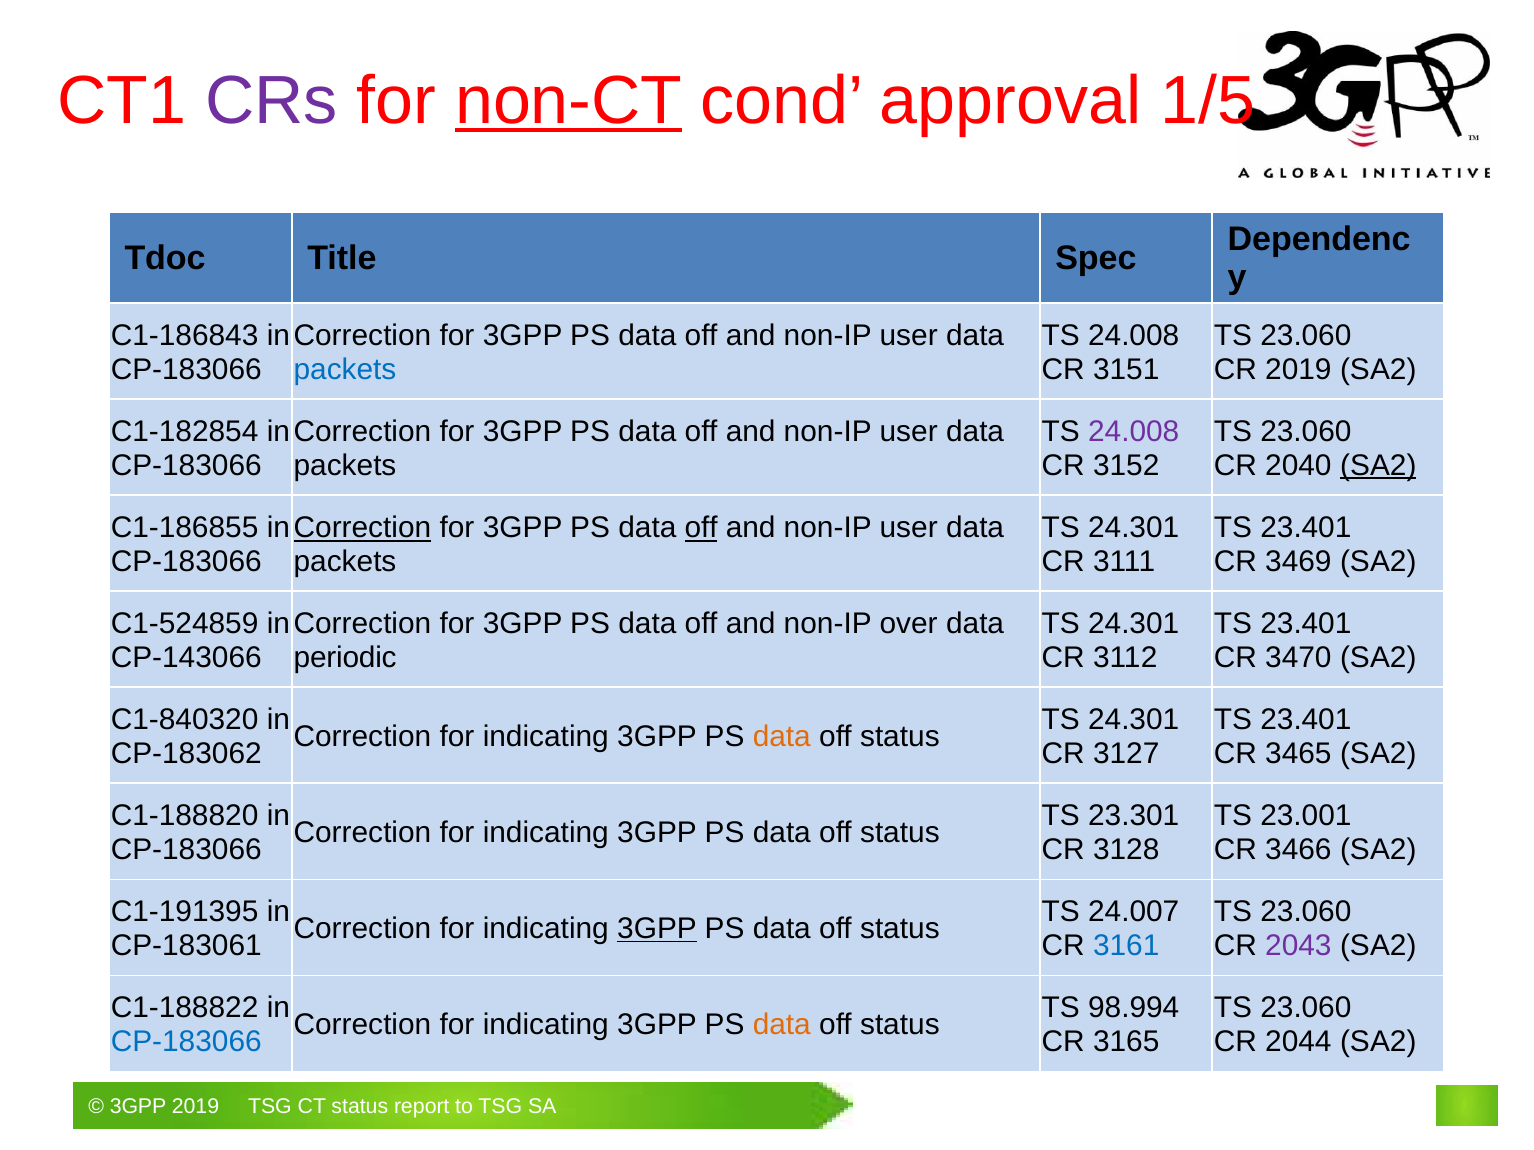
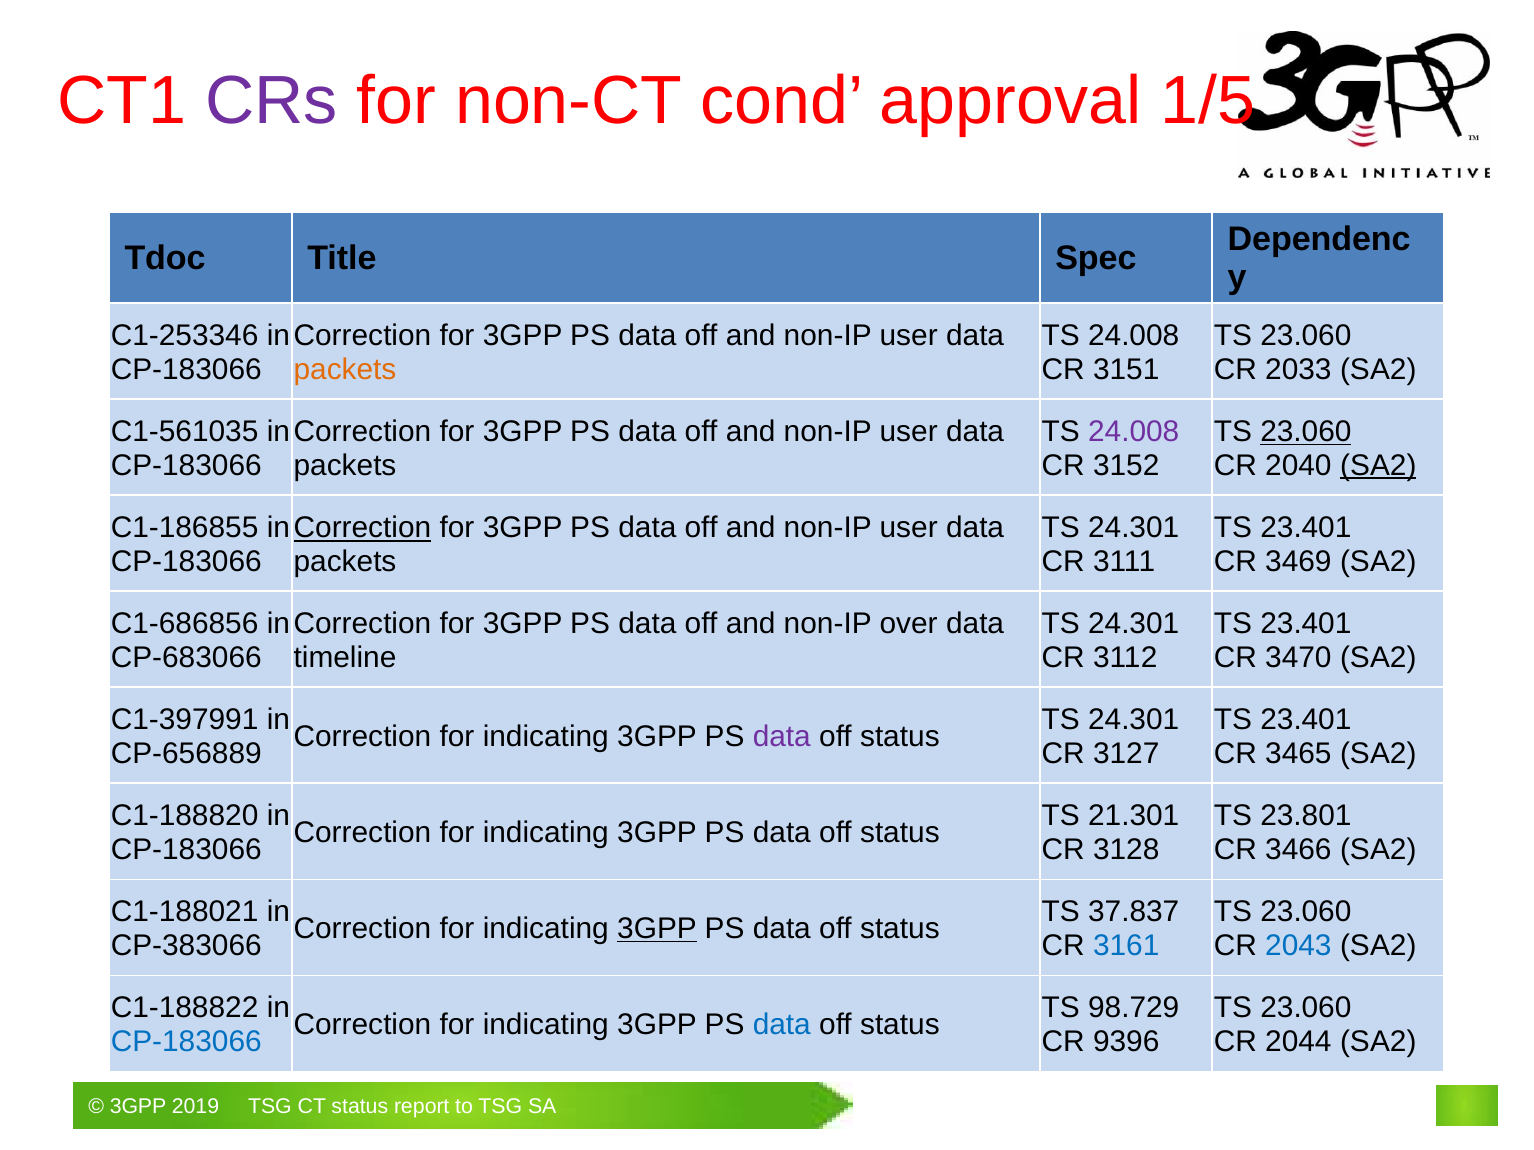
non-CT underline: present -> none (569, 101)
C1-186843: C1-186843 -> C1-253346 (185, 336)
packets colour: blue -> orange (345, 369)
CR 2019: 2019 -> 2033 (1298, 369)
C1-182854: C1-182854 -> C1-561035 (185, 432)
23.060 underline: none -> present (1306, 432)
off underline: present -> none (701, 528)
C1-524859: C1-524859 -> C1-686856 (185, 624)
CP-143066: CP-143066 -> CP-683066 (186, 658)
periodic: periodic -> timeline (345, 658)
C1-840320: C1-840320 -> C1-397991 (185, 720)
data colour: orange -> purple (782, 737)
CP-183062: CP-183062 -> CP-656889 (186, 754)
23.301: 23.301 -> 21.301 (1134, 816)
23.001: 23.001 -> 23.801 (1306, 816)
C1-191395: C1-191395 -> C1-188021 (185, 912)
24.007: 24.007 -> 37.837 (1134, 912)
CP-183061: CP-183061 -> CP-383066 (186, 946)
2043 colour: purple -> blue (1298, 946)
98.994: 98.994 -> 98.729 (1134, 1008)
data colour: orange -> blue (782, 1025)
3165: 3165 -> 9396 (1126, 1042)
